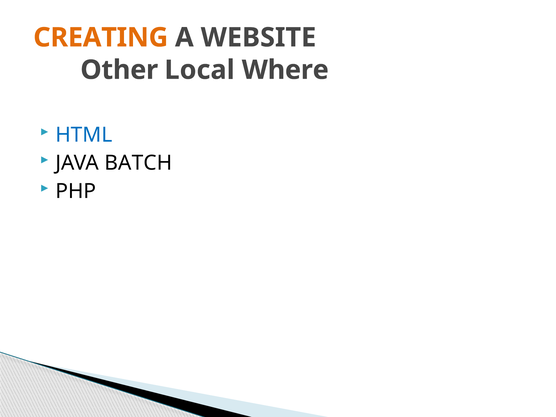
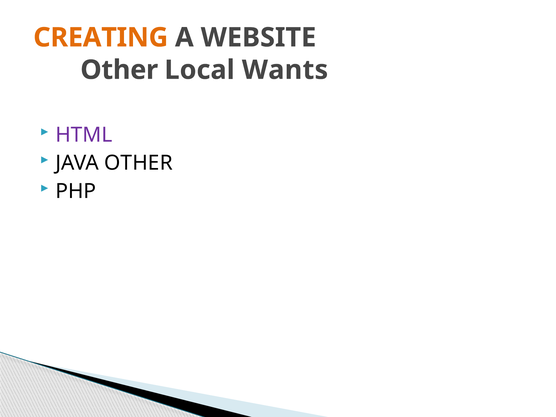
Where: Where -> Wants (285, 70)
HTML colour: blue -> purple (84, 135)
JAVA BATCH: BATCH -> OTHER (138, 163)
